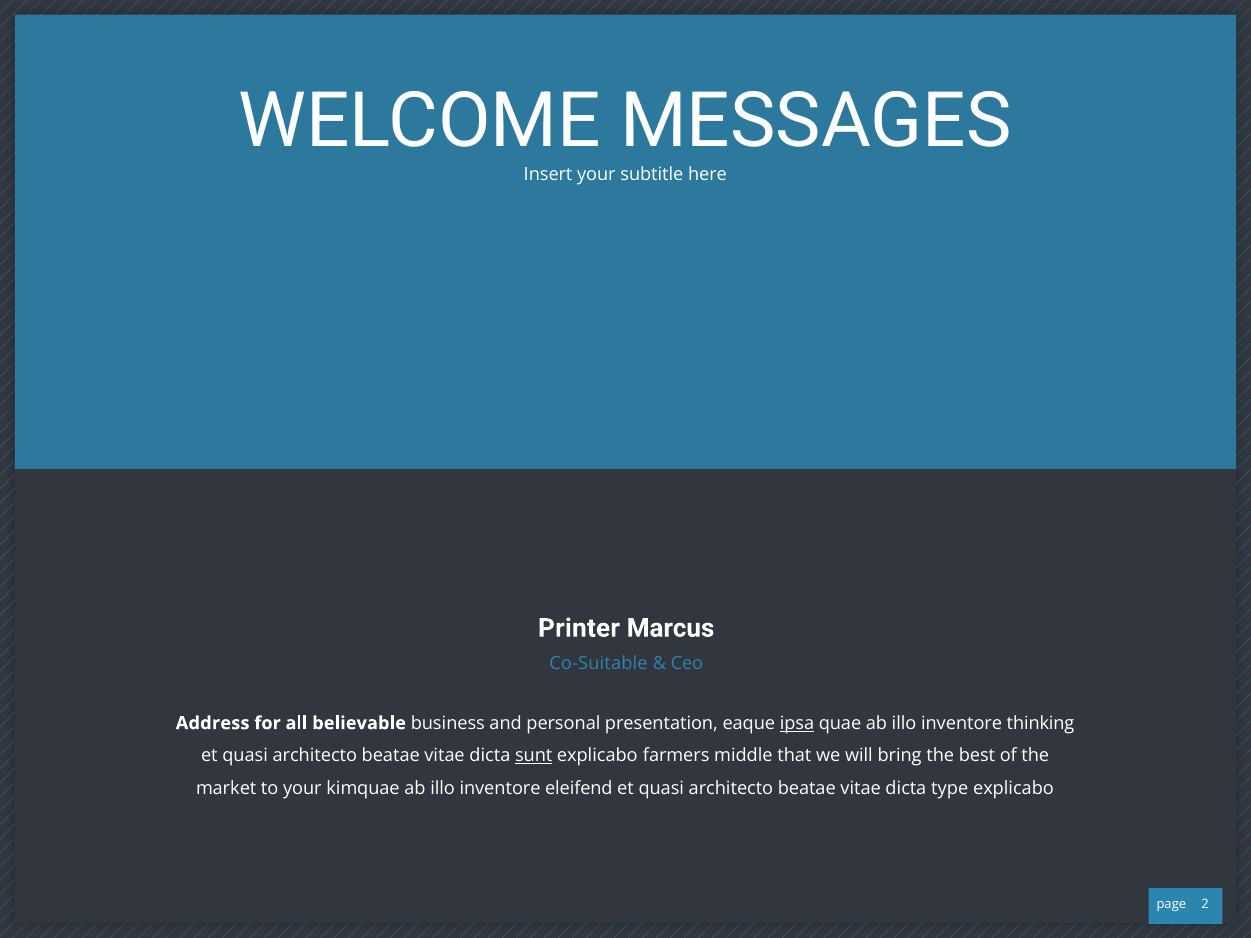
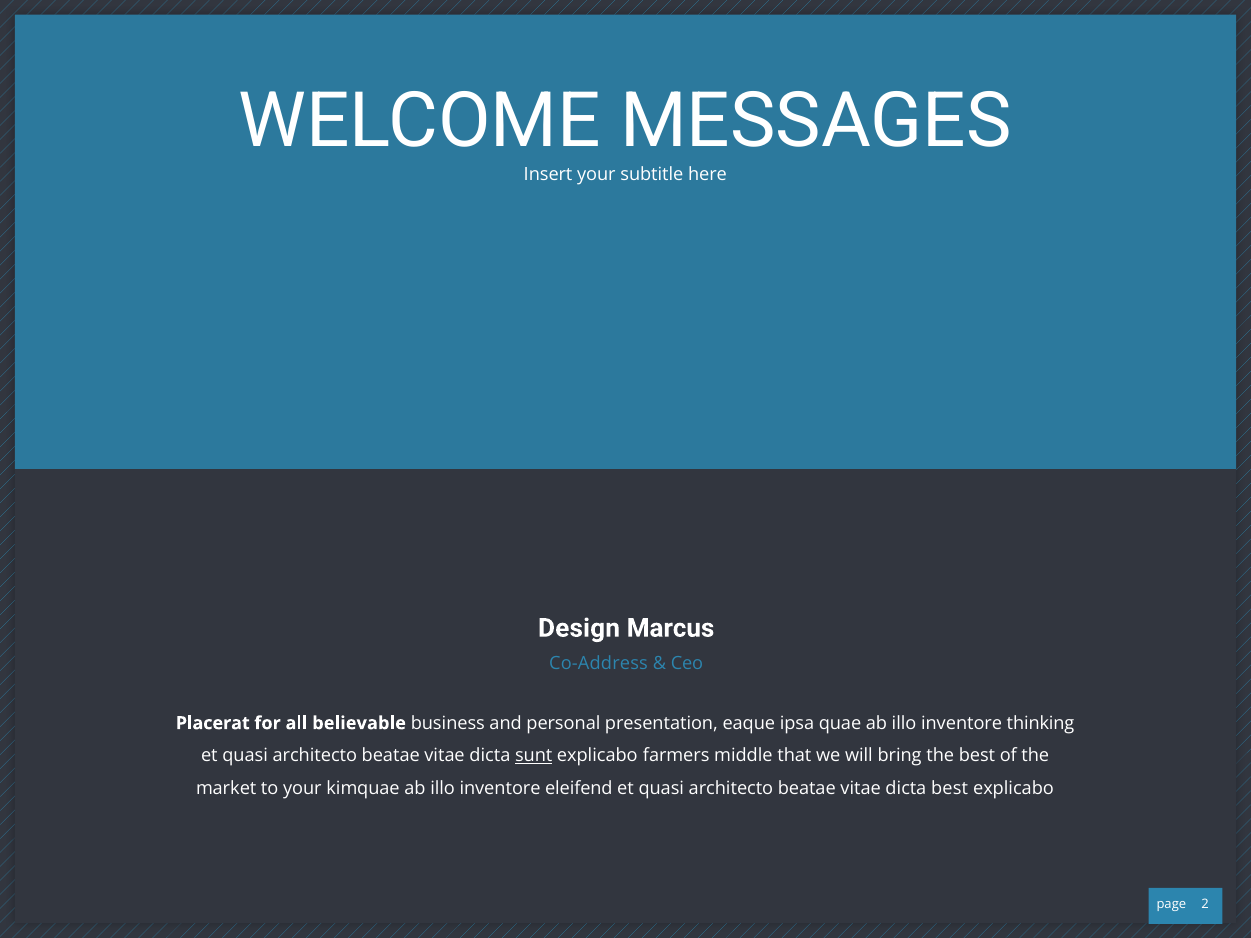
Printer: Printer -> Design (579, 628)
Co-Suitable: Co-Suitable -> Co-Address (598, 664)
Address: Address -> Placerat (213, 723)
ipsa underline: present -> none (797, 723)
dicta type: type -> best (950, 789)
